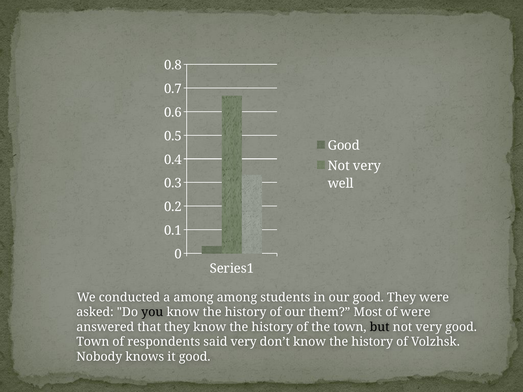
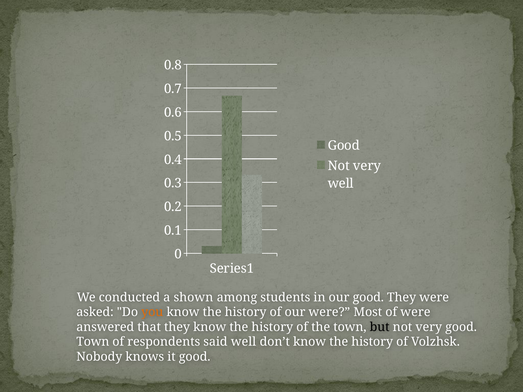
a among: among -> shown (193, 298)
you colour: black -> orange (152, 312)
our them: them -> were (329, 312)
said very: very -> well (243, 342)
